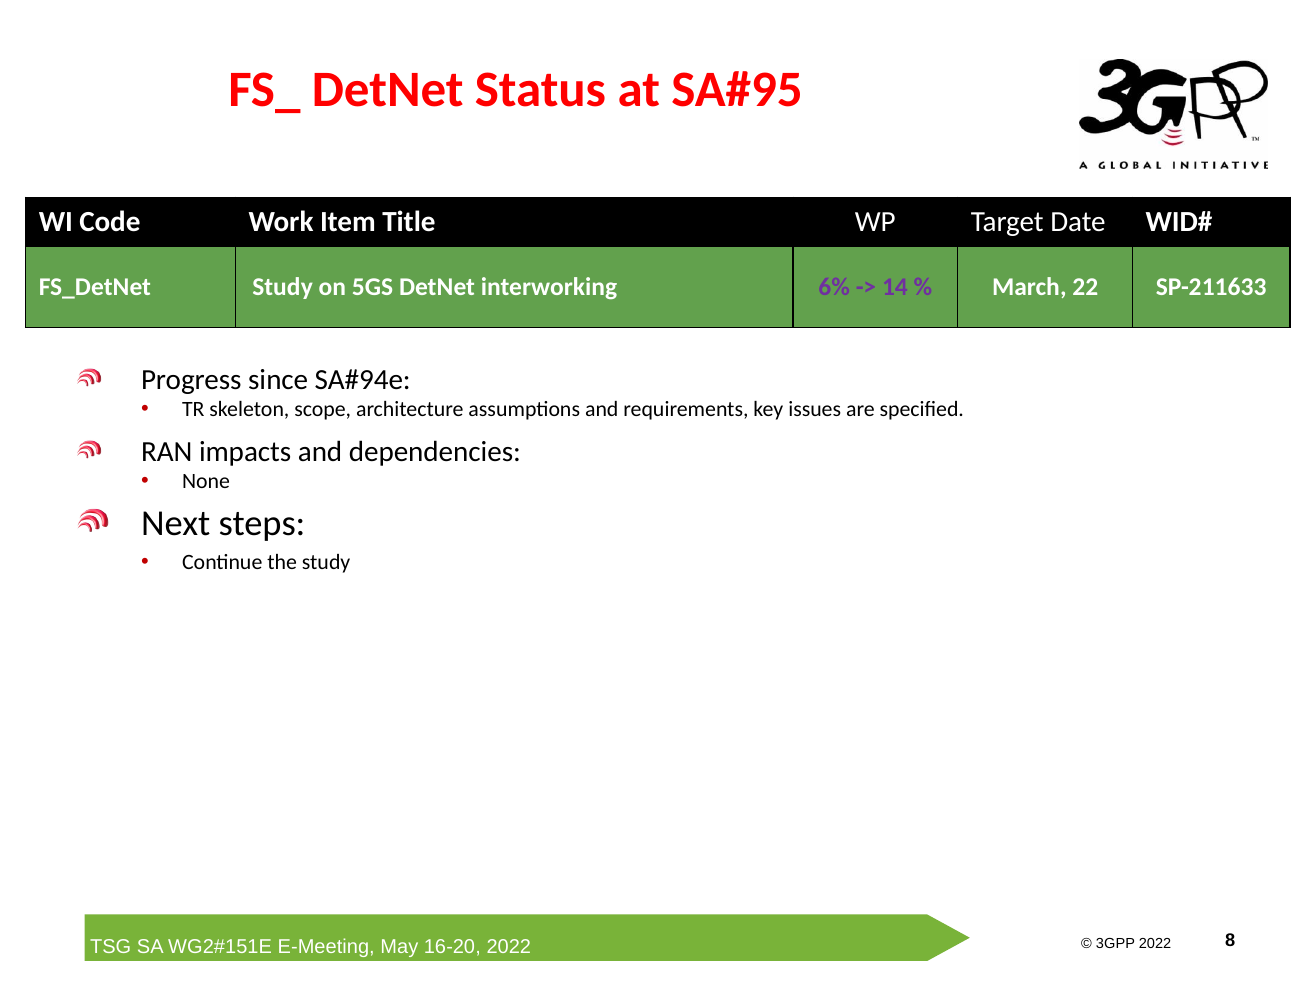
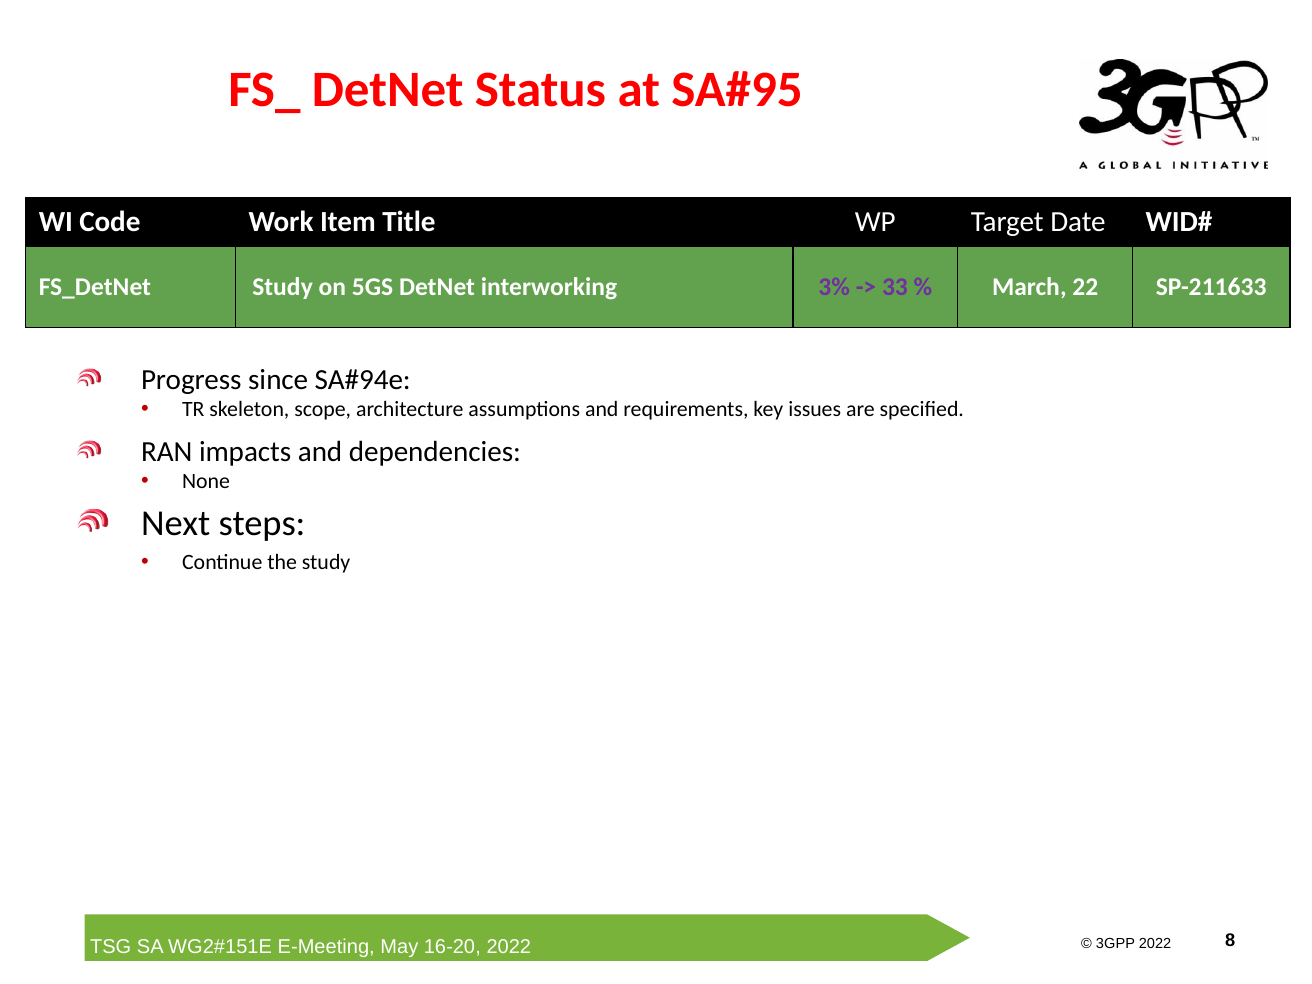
6%: 6% -> 3% (834, 287)
14: 14 -> 33 (895, 287)
